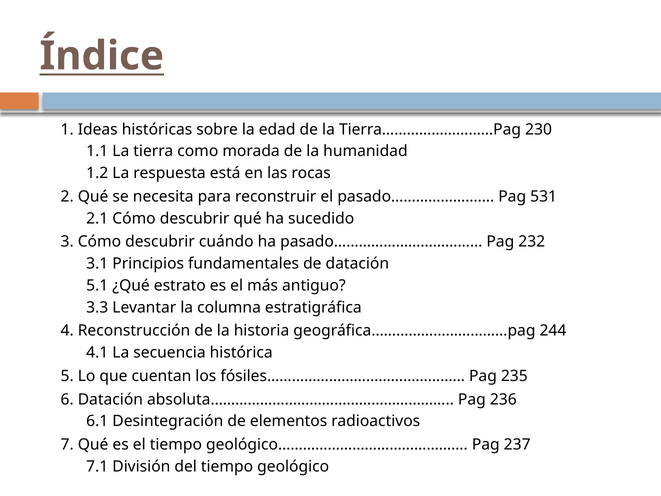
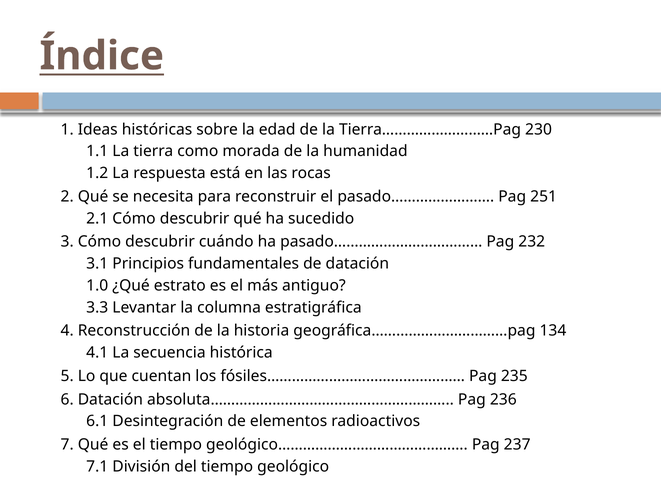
531: 531 -> 251 (544, 196)
5.1: 5.1 -> 1.0 (97, 285)
244: 244 -> 134 (553, 331)
